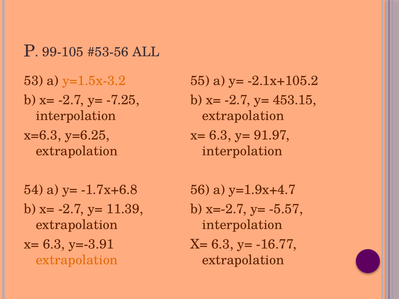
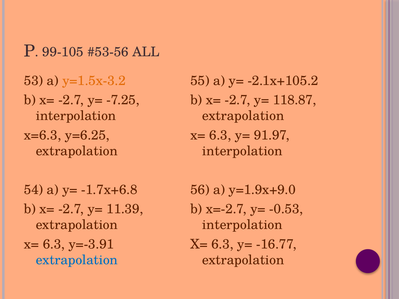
453.15: 453.15 -> 118.87 (295, 100)
y=1.9x+4.7: y=1.9x+4.7 -> y=1.9x+9.0 (262, 190)
-5.57: -5.57 -> -0.53 (286, 209)
extrapolation colour: orange -> blue (77, 260)
